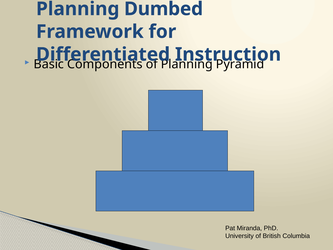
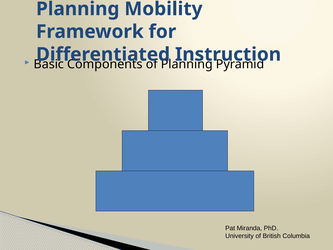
Dumbed: Dumbed -> Mobility (163, 9)
